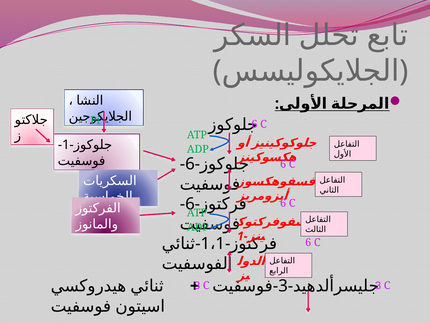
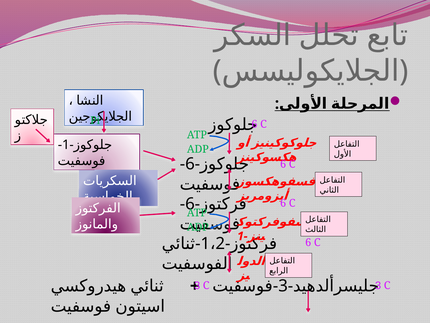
1: 1 -> 2 (220, 243)
